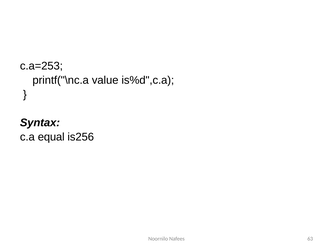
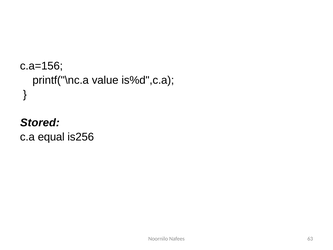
c.a=253: c.a=253 -> c.a=156 (41, 66)
Syntax: Syntax -> Stored (40, 123)
